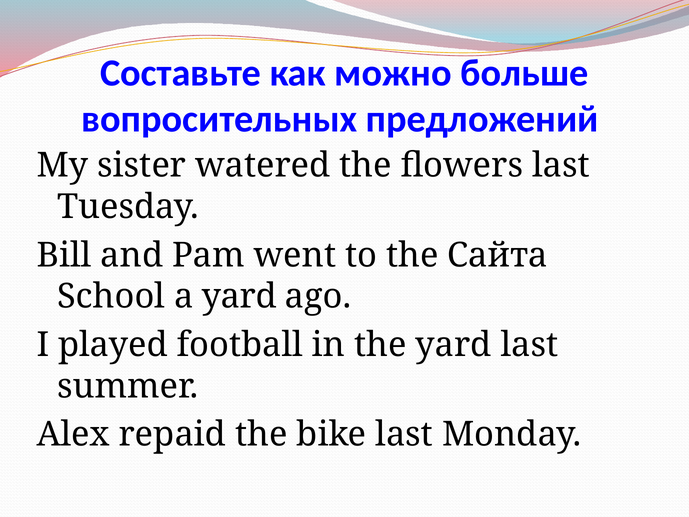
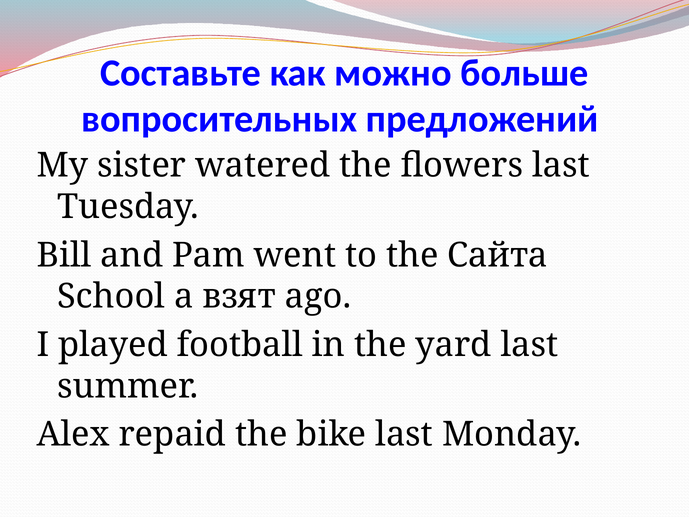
a yard: yard -> взят (239, 296)
